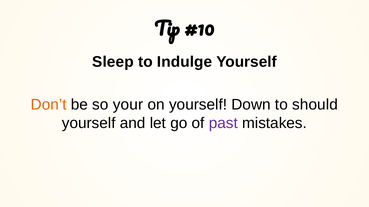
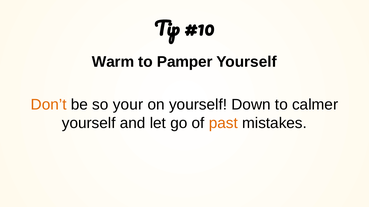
Sleep: Sleep -> Warm (113, 62)
Indulge: Indulge -> Pamper (185, 62)
should: should -> calmer (315, 105)
past colour: purple -> orange (223, 123)
